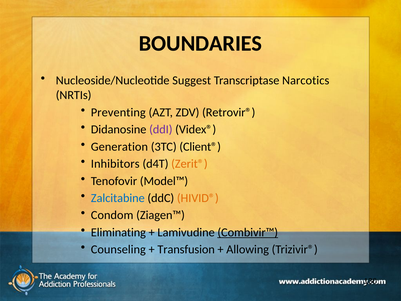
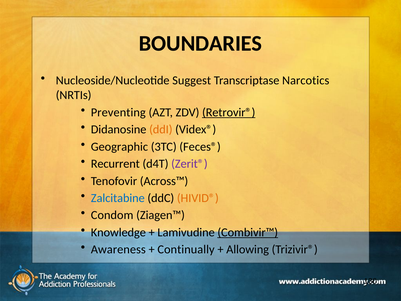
Retrovir® underline: none -> present (229, 112)
ddI colour: purple -> orange (161, 129)
Generation: Generation -> Geographic (119, 147)
Client®: Client® -> Feces® (200, 147)
Inhibitors: Inhibitors -> Recurrent (115, 164)
Zerit® colour: orange -> purple (189, 164)
Model™: Model™ -> Across™ (164, 181)
Eliminating: Eliminating -> Knowledge (118, 232)
Counseling: Counseling -> Awareness (118, 249)
Transfusion: Transfusion -> Continually (186, 249)
